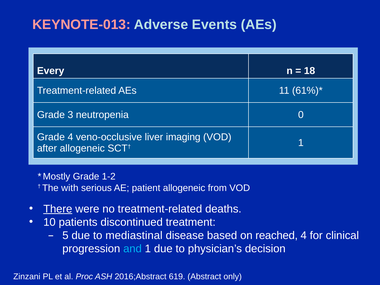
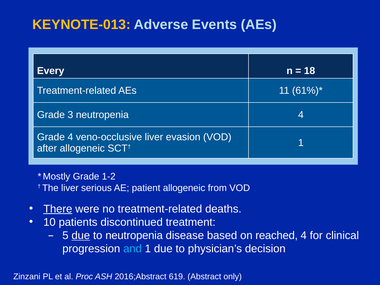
KEYNOTE-013 colour: pink -> yellow (81, 25)
neutropenia 0: 0 -> 4 (301, 115)
imaging: imaging -> evasion (183, 137)
The with: with -> liver (70, 188)
due underline: none -> present (81, 235)
to mediastinal: mediastinal -> neutropenia (134, 235)
